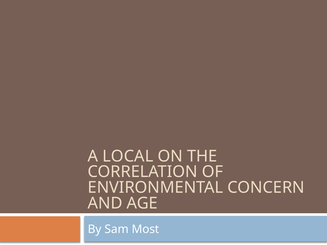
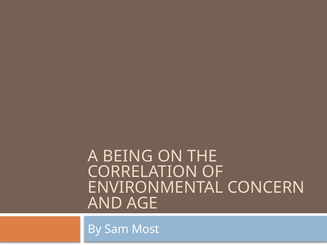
LOCAL: LOCAL -> BEING (128, 156)
